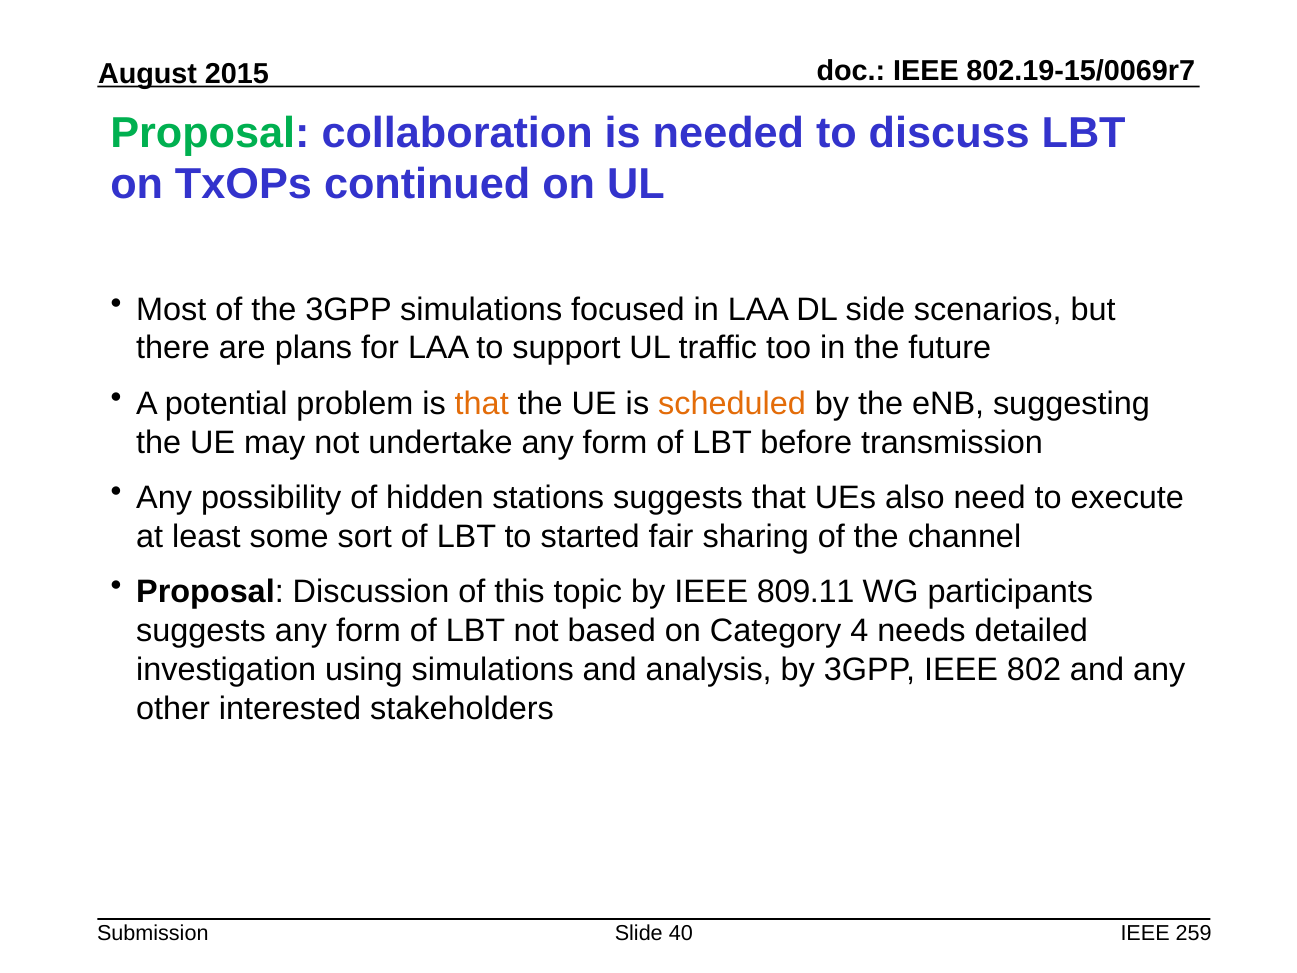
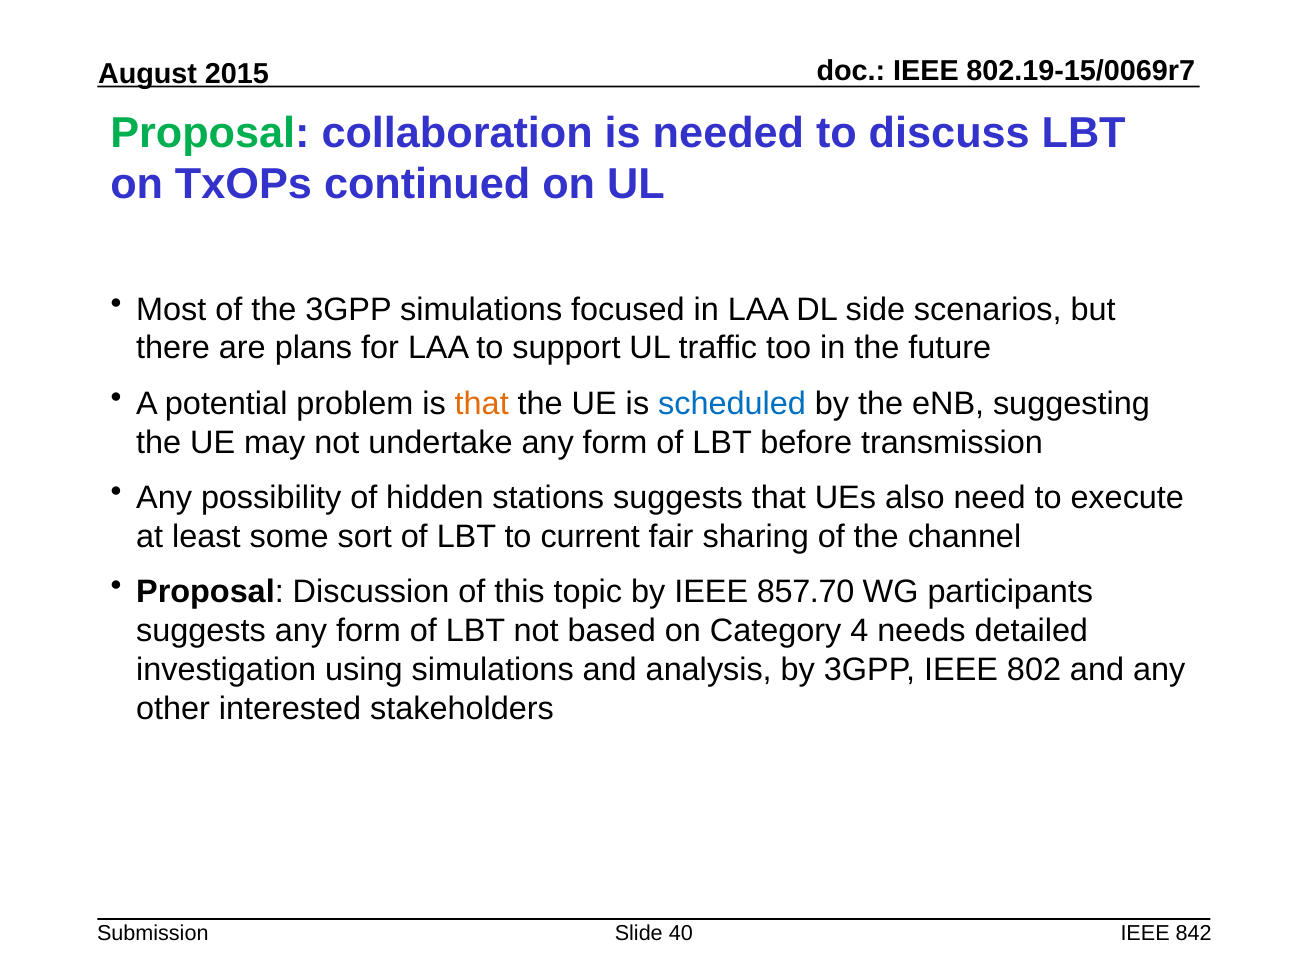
scheduled colour: orange -> blue (732, 403)
started: started -> current (590, 536)
809.11: 809.11 -> 857.70 (806, 591)
259: 259 -> 842 (1194, 933)
